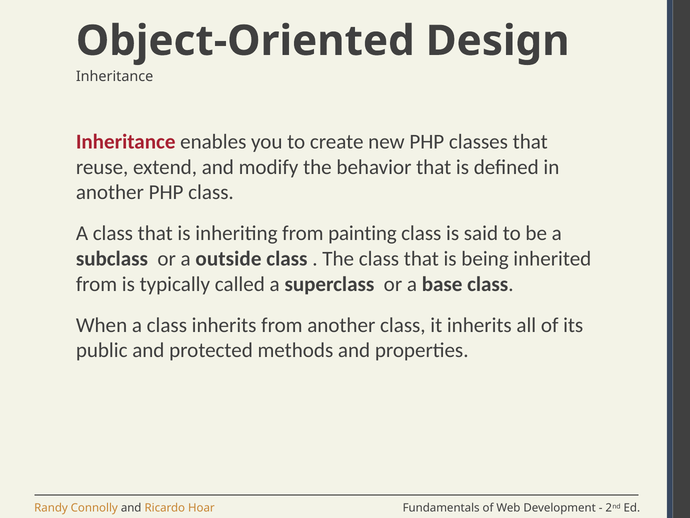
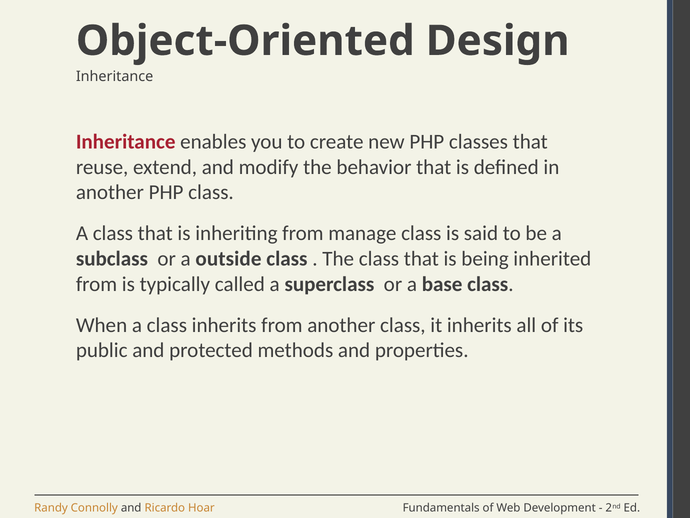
painting: painting -> manage (362, 233)
